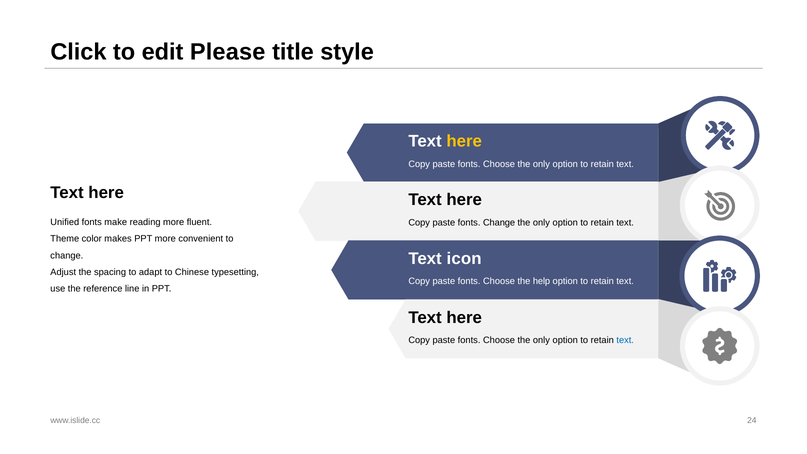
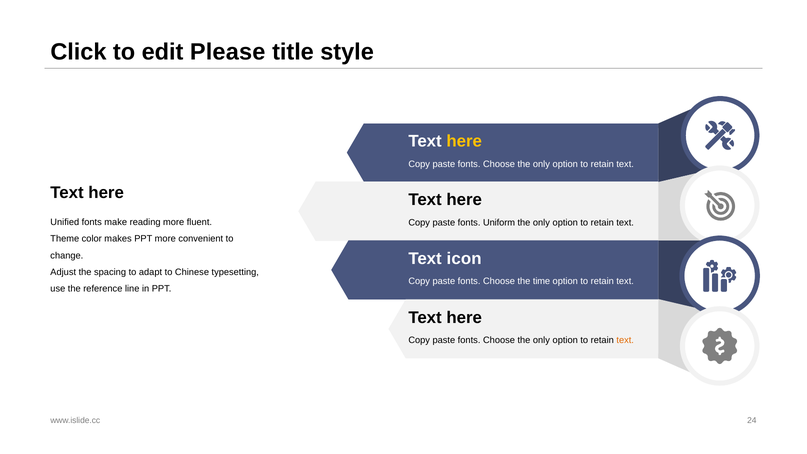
fonts Change: Change -> Uniform (499, 223)
help: help -> time (542, 281)
text colour: blue -> orange (625, 340)
